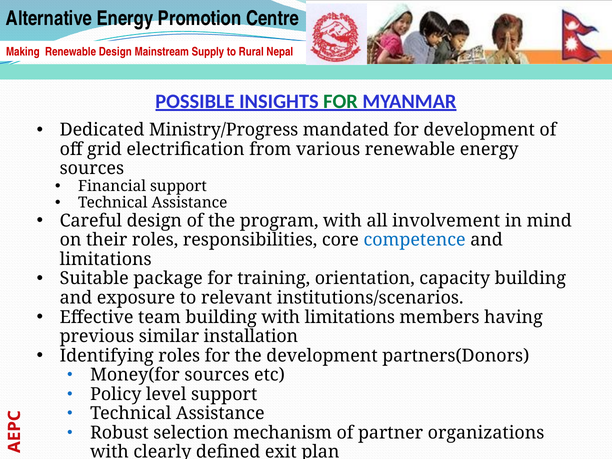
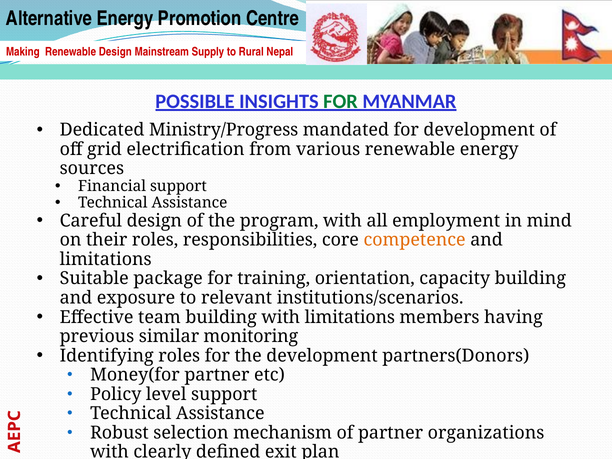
involvement: involvement -> employment (446, 221)
competence colour: blue -> orange (415, 240)
installation: installation -> monitoring (251, 336)
Money(for sources: sources -> partner (217, 375)
